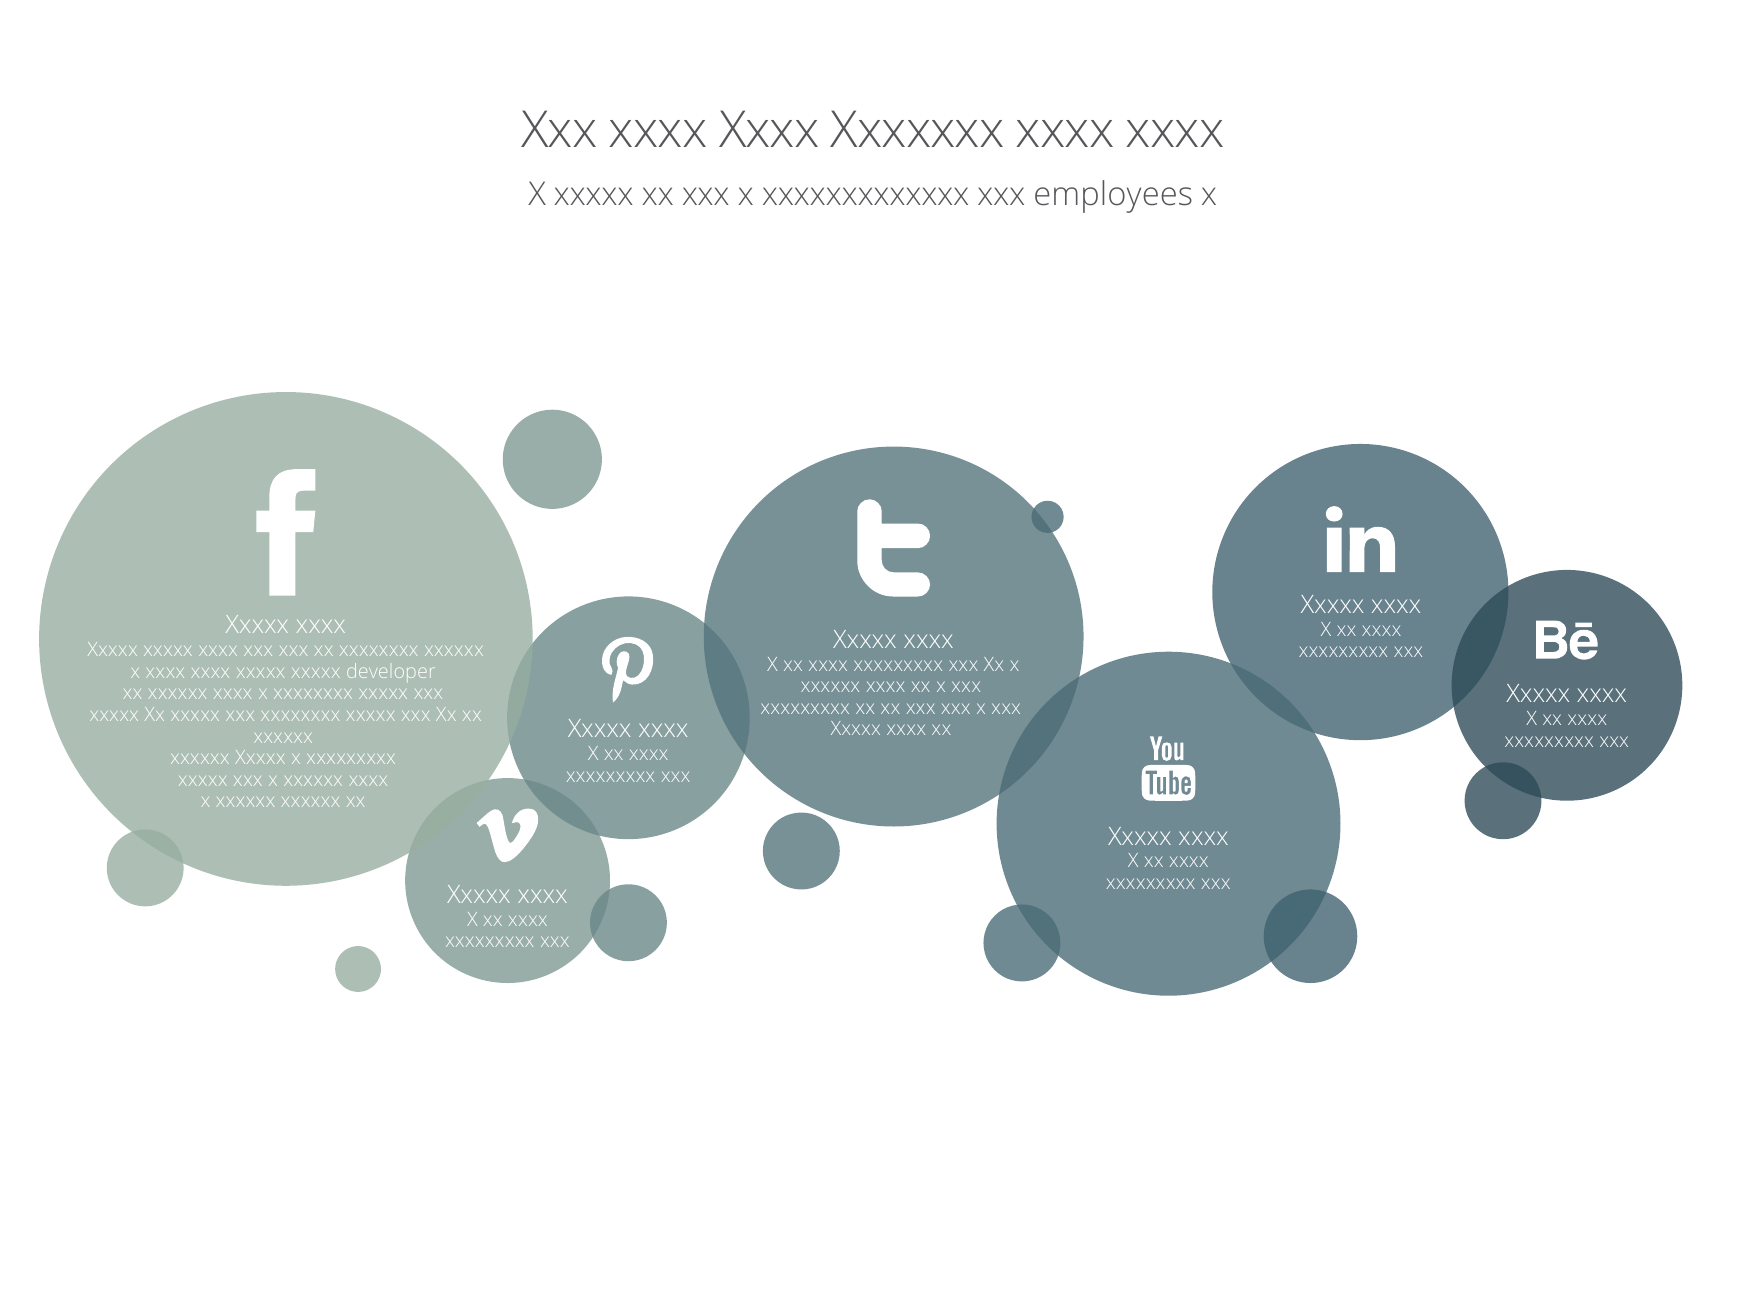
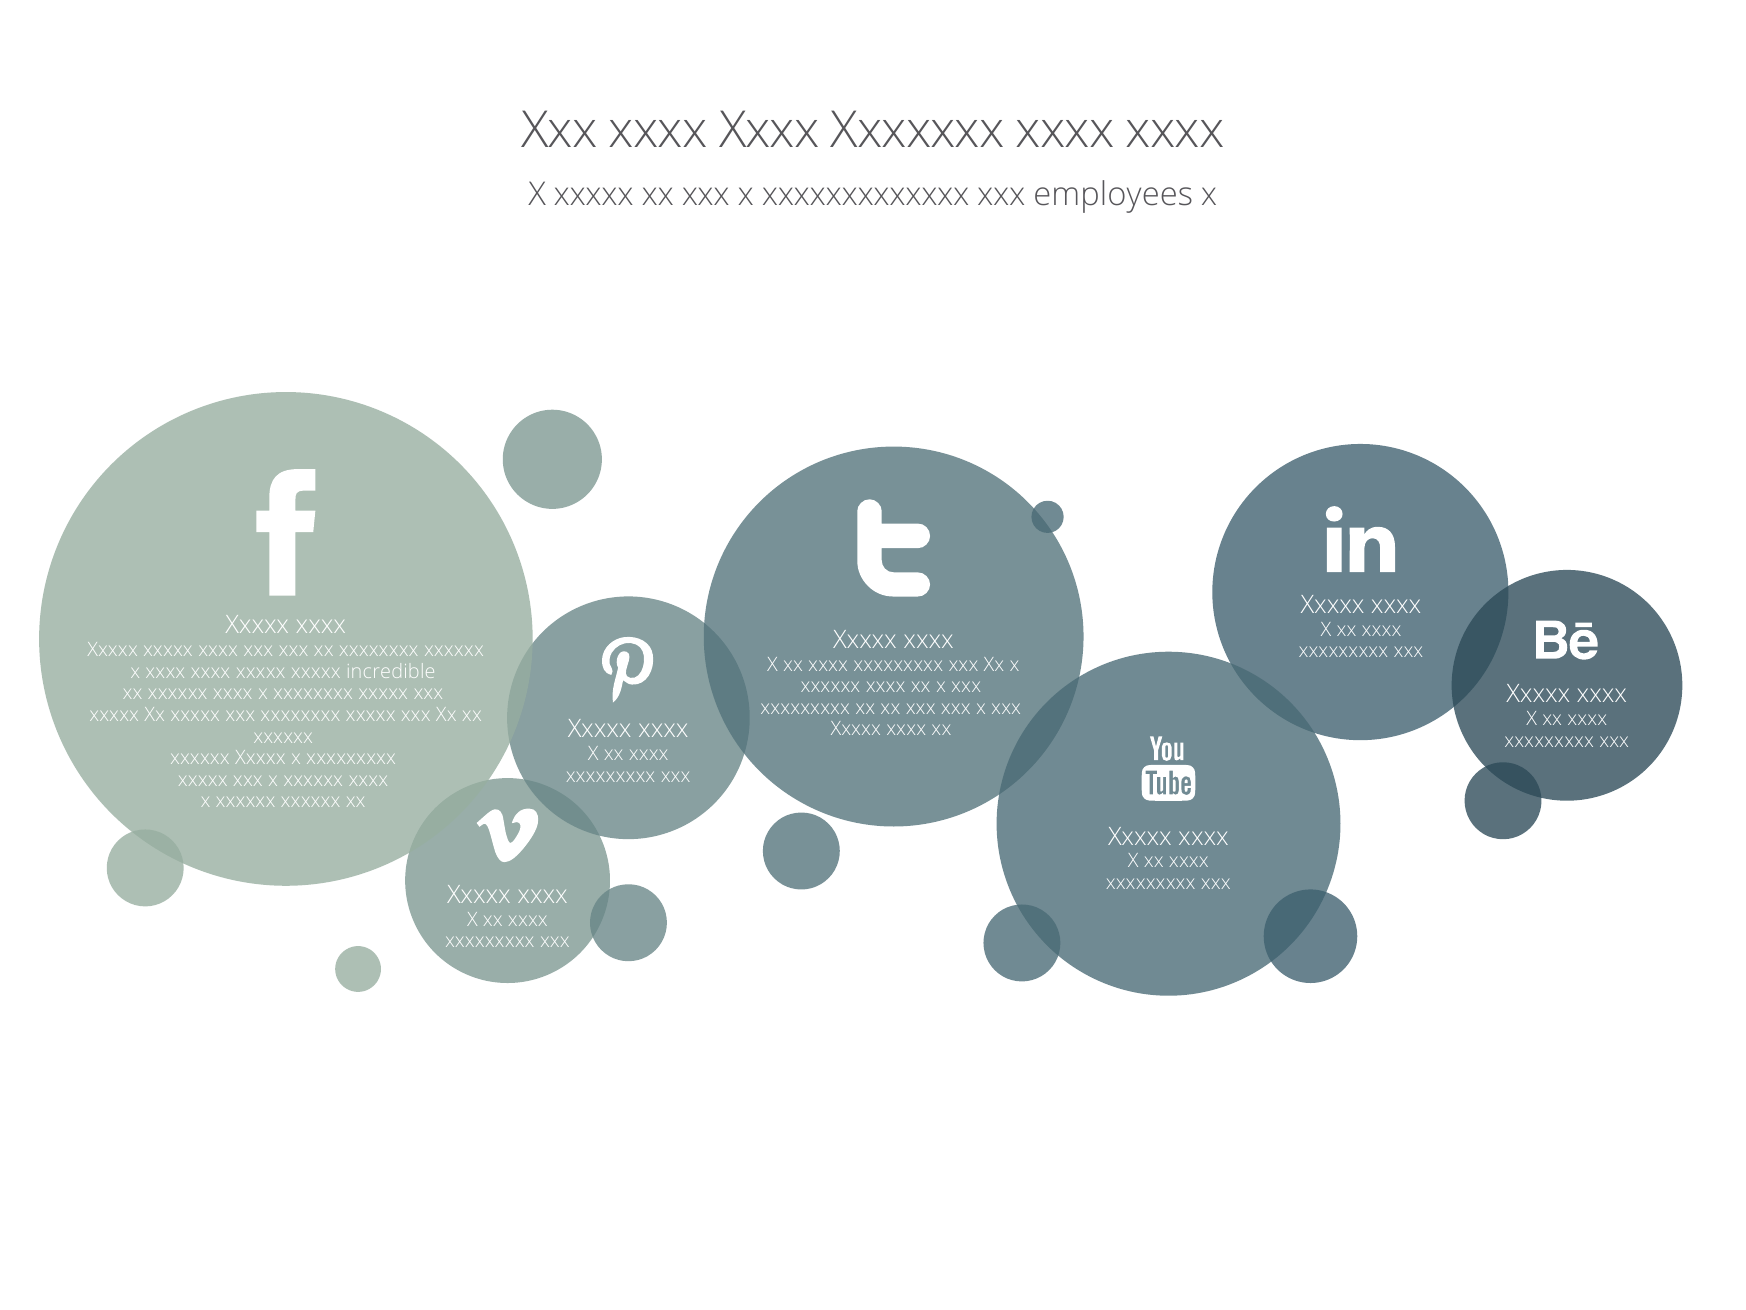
developer: developer -> incredible (391, 671)
